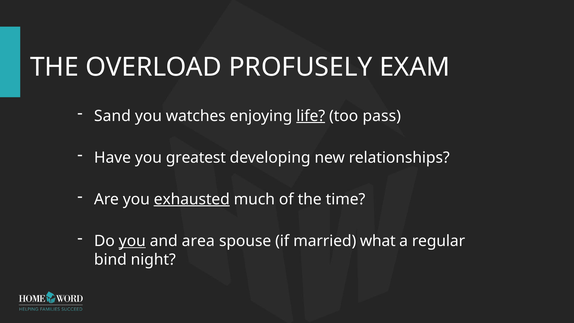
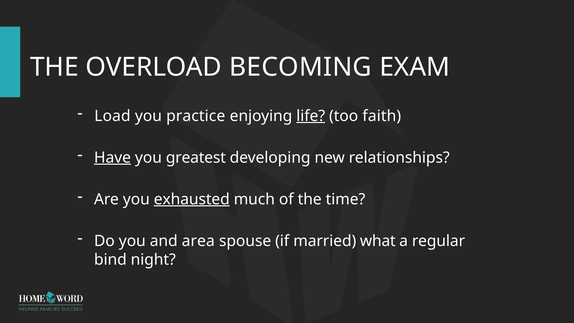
PROFUSELY: PROFUSELY -> BECOMING (300, 67)
Sand: Sand -> Load (112, 116)
watches: watches -> practice (196, 116)
pass: pass -> faith (382, 116)
Have underline: none -> present (113, 158)
you underline: present -> none (132, 241)
